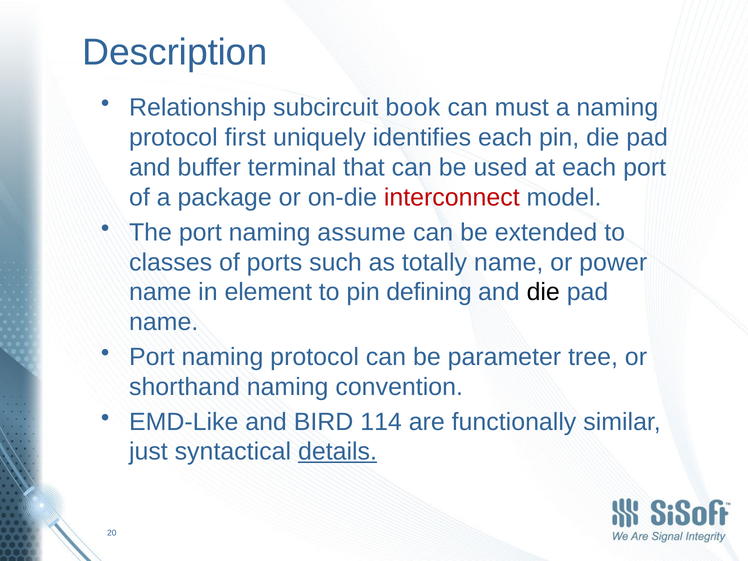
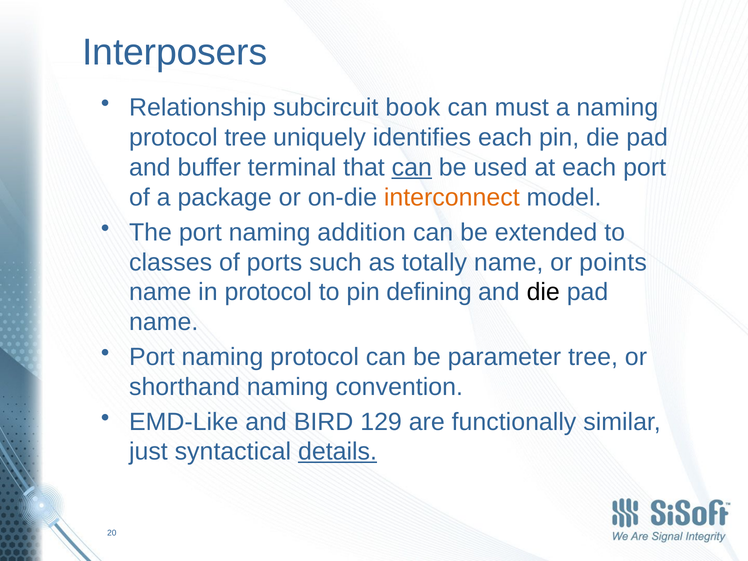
Description: Description -> Interposers (175, 52)
protocol first: first -> tree (246, 138)
can underline: none -> present (412, 168)
interconnect colour: red -> orange (452, 197)
assume: assume -> addition (362, 232)
power: power -> points (613, 262)
in element: element -> protocol (268, 292)
114: 114 -> 129 (381, 422)
